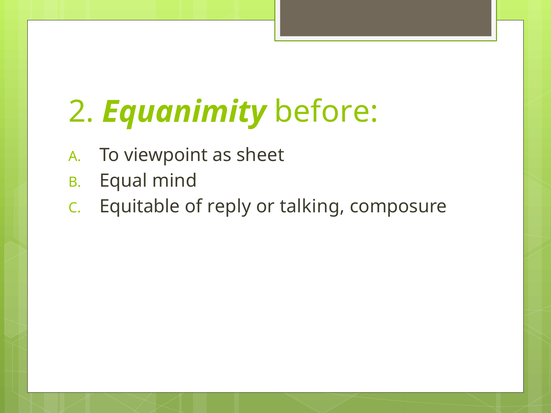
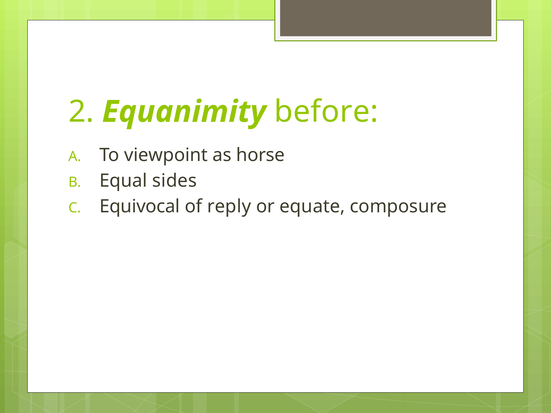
sheet: sheet -> horse (260, 155)
mind: mind -> sides (175, 181)
Equitable: Equitable -> Equivocal (140, 207)
talking: talking -> equate (312, 207)
